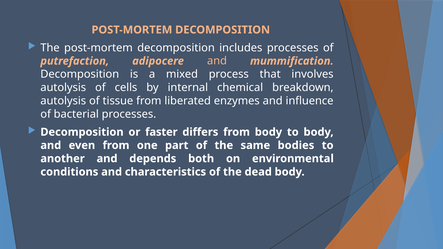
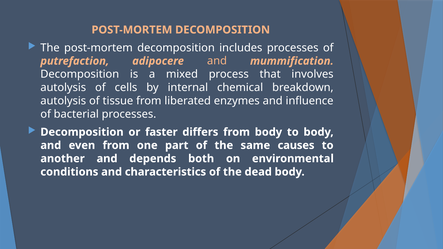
bodies: bodies -> causes (296, 145)
